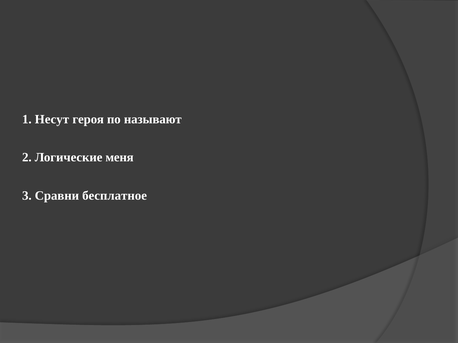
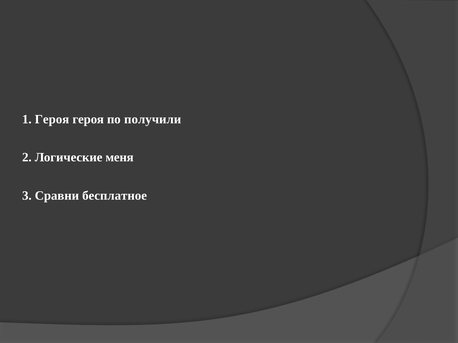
1 Несут: Несут -> Героя (52, 119)
называют: называют -> получили (153, 119)
